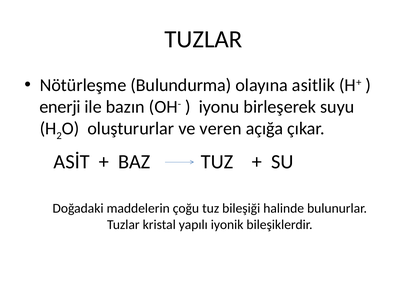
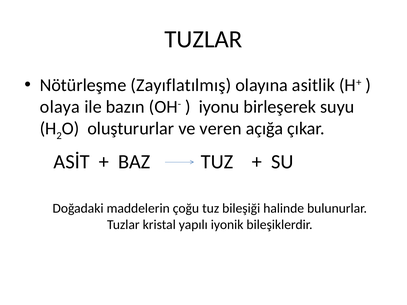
Bulundurma: Bulundurma -> Zayıflatılmış (181, 85)
enerji: enerji -> olaya (60, 107)
